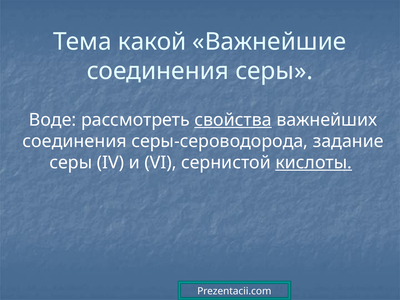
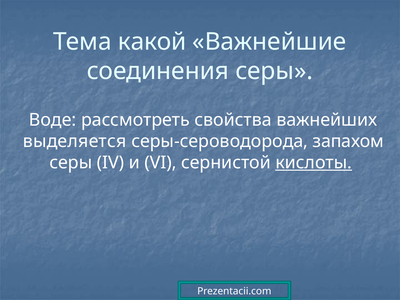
свойства underline: present -> none (233, 120)
соединения: соединения -> выделяется (75, 141)
задание: задание -> запахом (348, 141)
